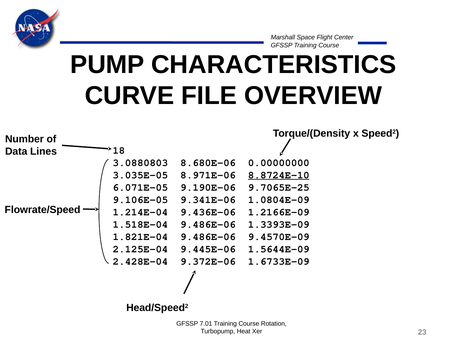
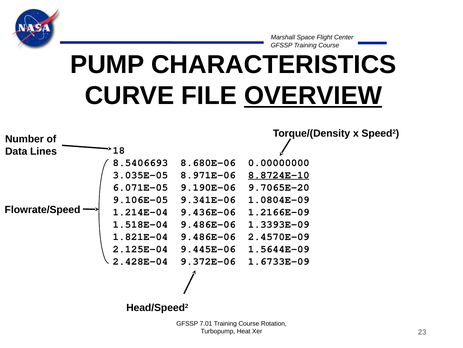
OVERVIEW underline: none -> present (313, 95)
3.0880803: 3.0880803 -> 8.5406693 (140, 162)
9.7065E-25: 9.7065E-25 -> 9.7065E-20 (279, 187)
9.4570E-09: 9.4570E-09 -> 2.4570E-09 (279, 236)
